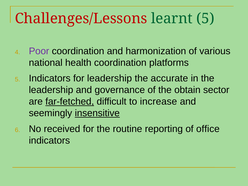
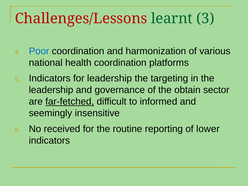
learnt 5: 5 -> 3 (205, 18)
Poor colour: purple -> blue (39, 51)
accurate: accurate -> targeting (169, 78)
increase: increase -> informed (159, 102)
insensitive underline: present -> none (97, 113)
office: office -> lower (208, 129)
